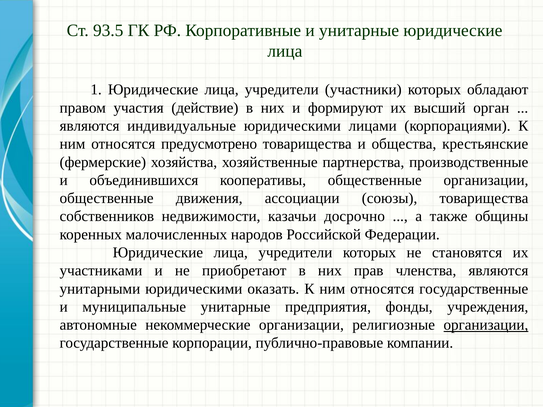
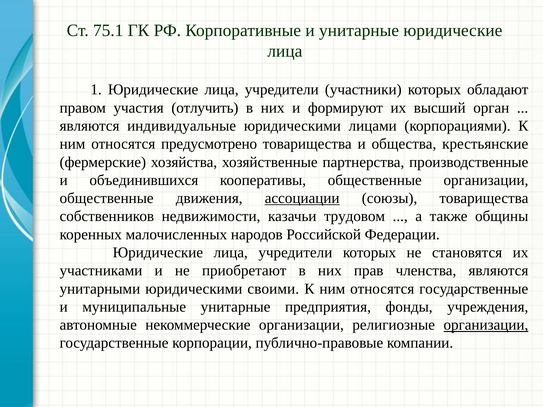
93.5: 93.5 -> 75.1 (108, 30)
действие: действие -> отлучить (205, 108)
ассоциации underline: none -> present (302, 198)
досрочно: досрочно -> трудовом (355, 216)
оказать: оказать -> своими (273, 289)
